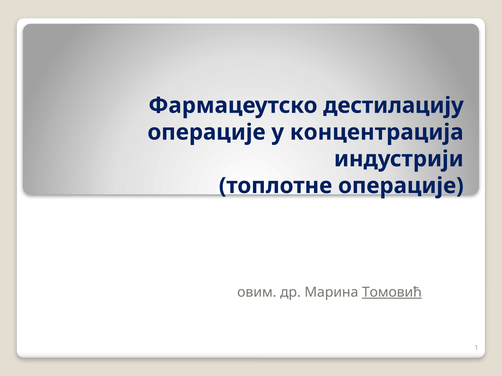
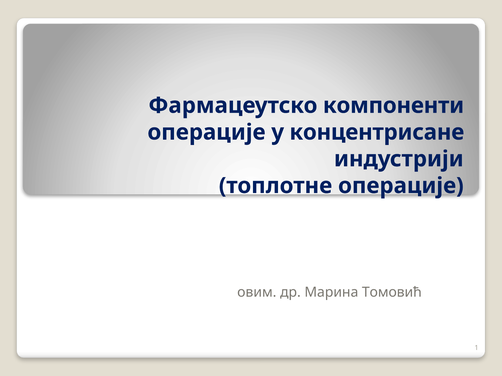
дестилацију: дестилацију -> компоненти (394, 106)
концентрација: концентрација -> концентрисане (377, 132)
Томовић underline: present -> none (392, 292)
